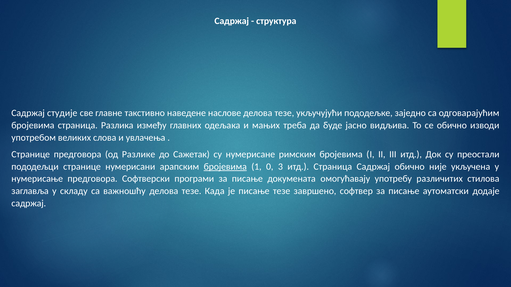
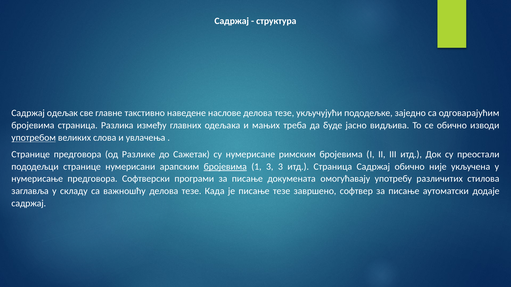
студије: студије -> одељак (62, 113)
употребом underline: none -> present (34, 138)
1 0: 0 -> 3 (270, 167)
